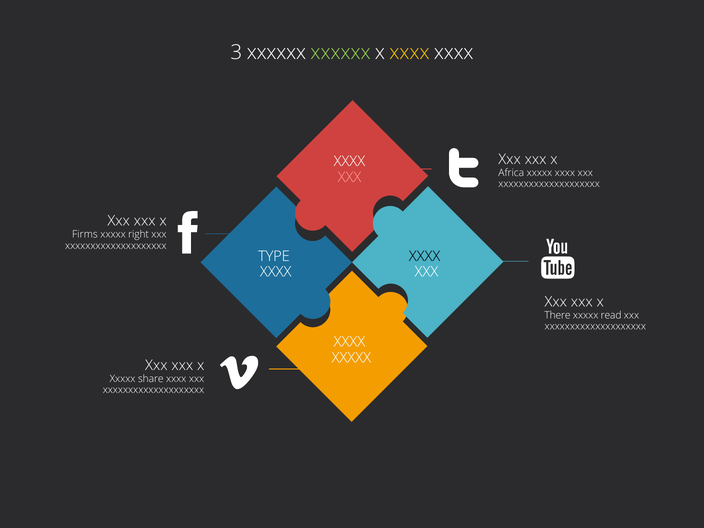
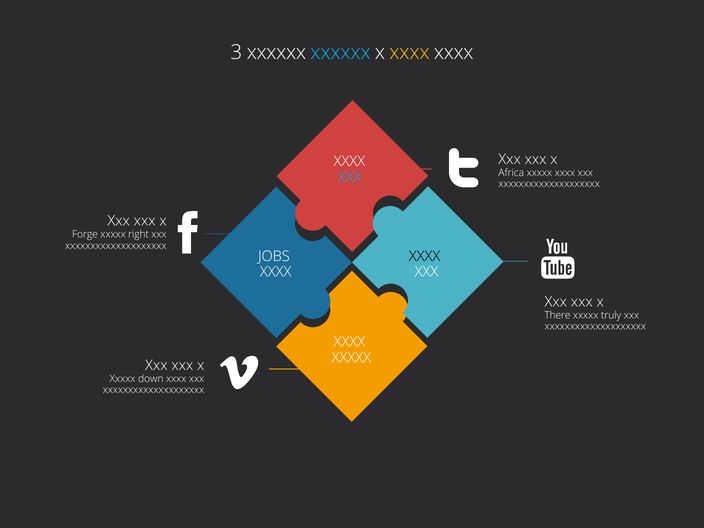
xxxxxx colour: light green -> light blue (341, 53)
XXX colour: pink -> light blue (349, 177)
Firms: Firms -> Forge (85, 235)
TYPE: TYPE -> JOBS (274, 256)
read: read -> truly (611, 315)
share: share -> down (151, 379)
